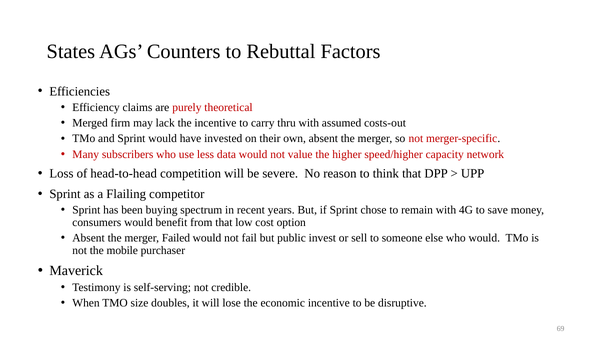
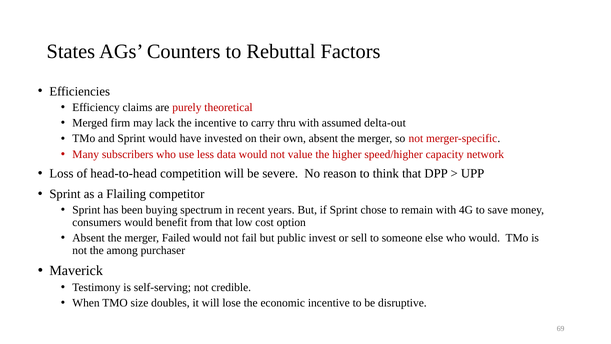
costs-out: costs-out -> delta-out (385, 123)
mobile: mobile -> among (122, 250)
